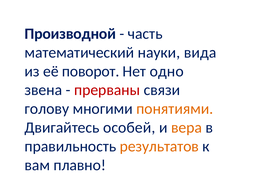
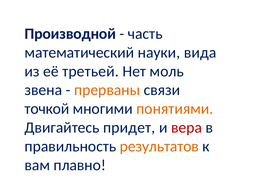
поворот: поворот -> третьей (91, 71)
одно: одно -> моль (167, 71)
прерваны colour: red -> orange (107, 90)
голову: голову -> точкой (47, 109)
особей: особей -> придет (129, 128)
вера colour: orange -> red (187, 128)
